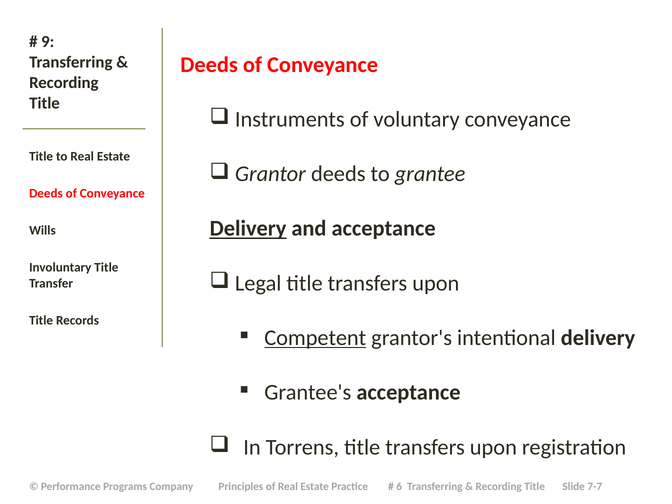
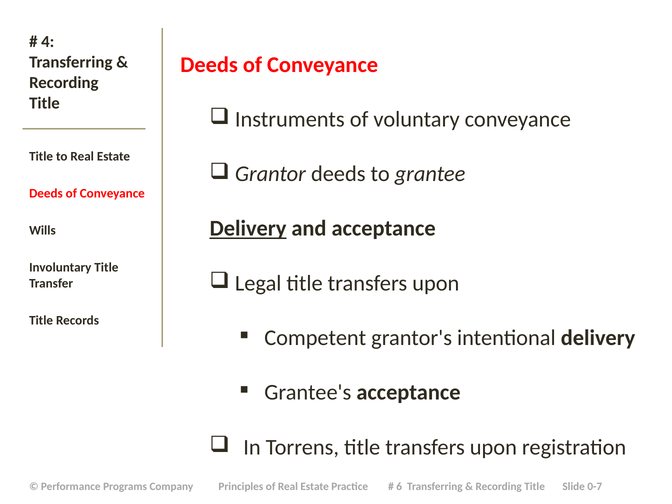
9: 9 -> 4 (48, 42)
Competent underline: present -> none (315, 338)
7-7: 7-7 -> 0-7 (595, 486)
